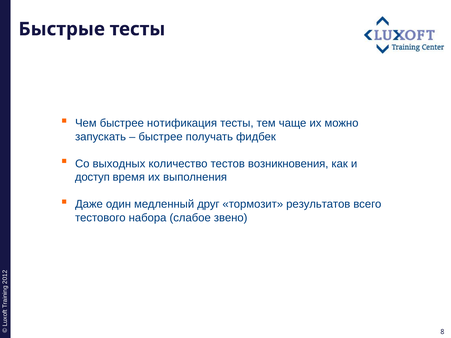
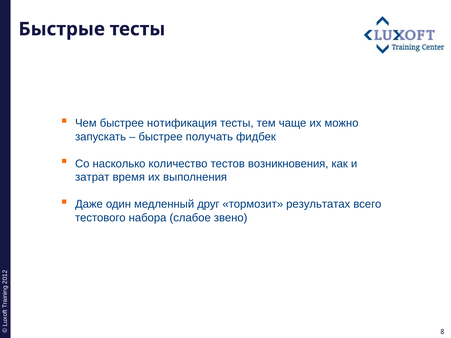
выходных: выходных -> насколько (119, 164)
доступ: доступ -> затрат (92, 177)
результатов: результатов -> результатах (318, 204)
